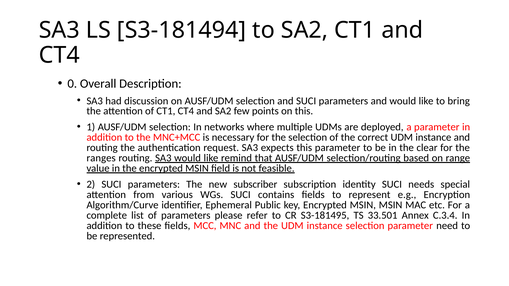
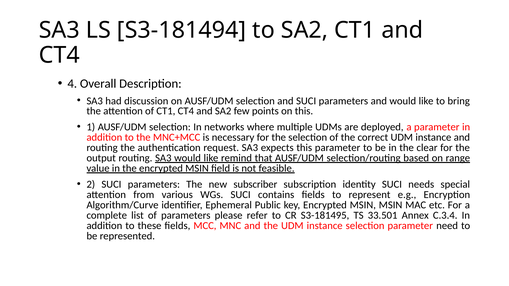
0: 0 -> 4 (72, 84)
ranges: ranges -> output (101, 158)
